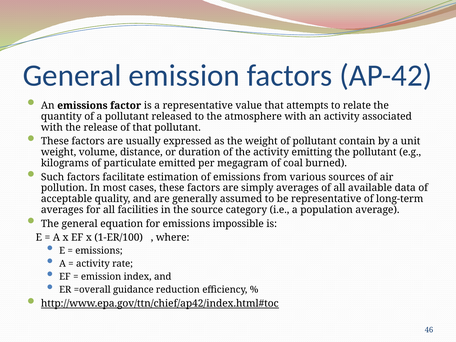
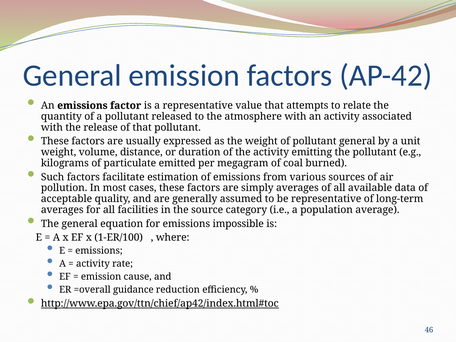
pollutant contain: contain -> general (357, 141)
index: index -> cause (138, 277)
